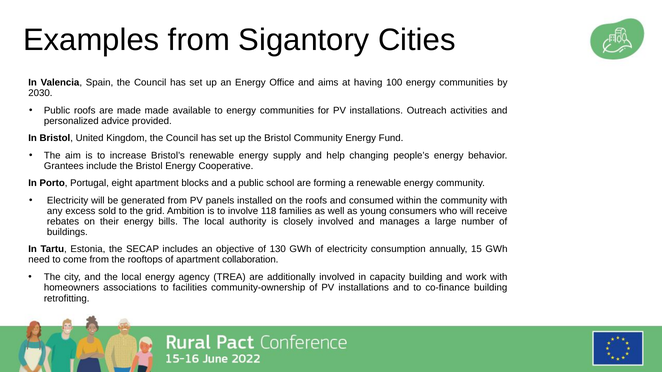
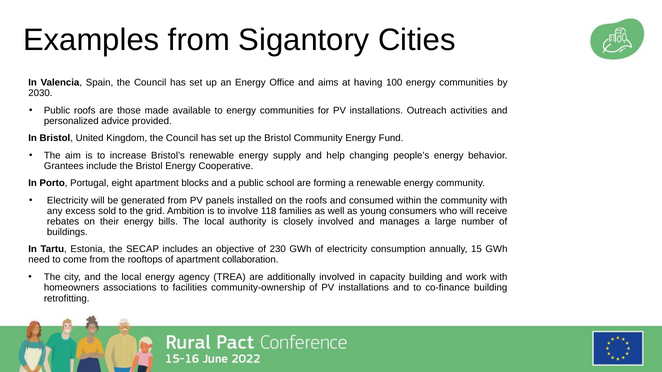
are made: made -> those (129, 111)
130: 130 -> 230 (278, 249)
